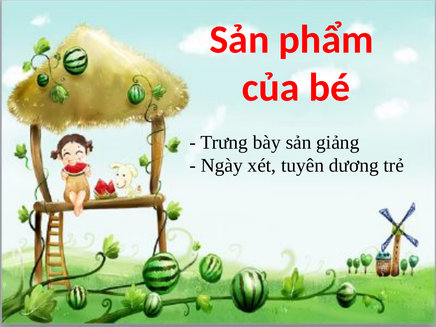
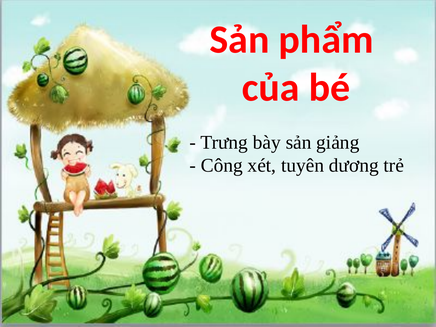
Ngày: Ngày -> Công (222, 166)
